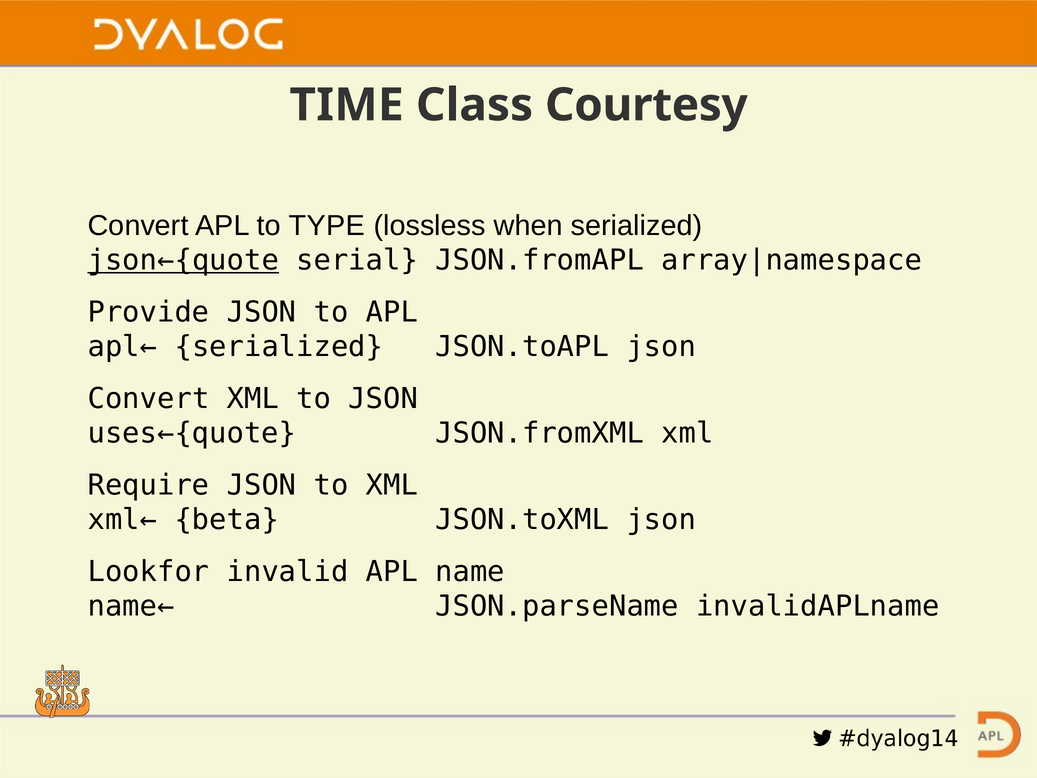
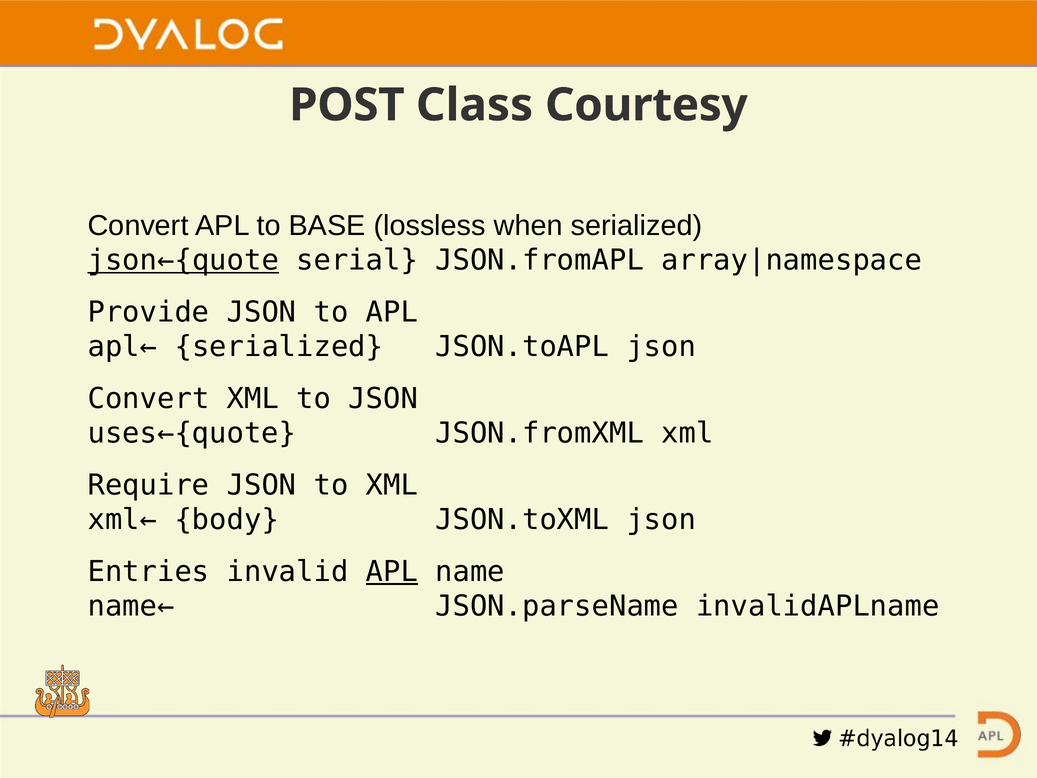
TIME: TIME -> POST (347, 105)
TYPE: TYPE -> BASE (327, 226)
beta: beta -> body (227, 520)
Lookfor: Lookfor -> Entries (149, 571)
APL underline: none -> present (392, 571)
